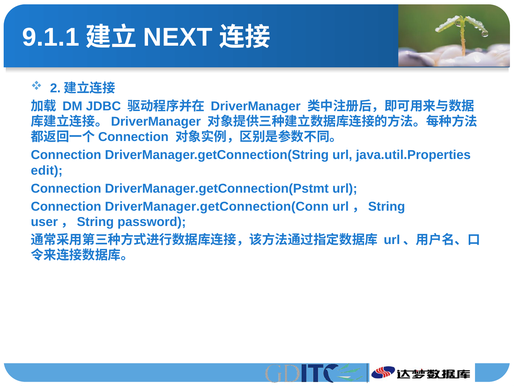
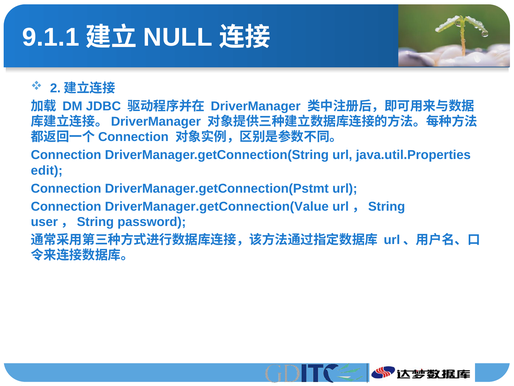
NEXT: NEXT -> NULL (178, 37)
DriverManager.getConnection(Conn: DriverManager.getConnection(Conn -> DriverManager.getConnection(Value (217, 206)
